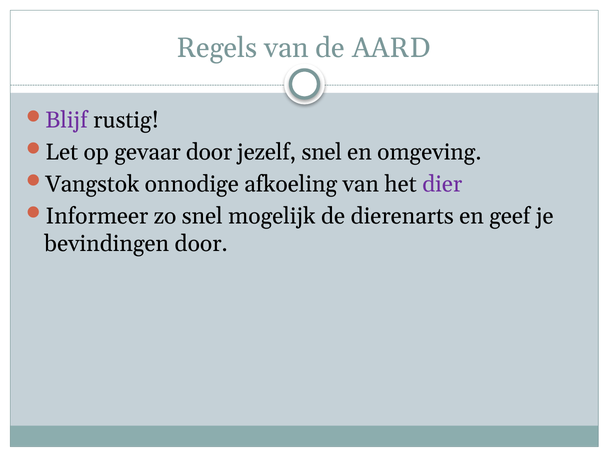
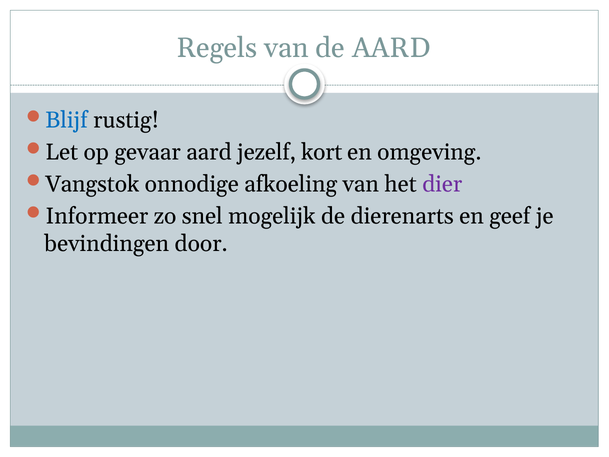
Blijf colour: purple -> blue (67, 120)
gevaar door: door -> aard (209, 152)
jezelf snel: snel -> kort (322, 152)
